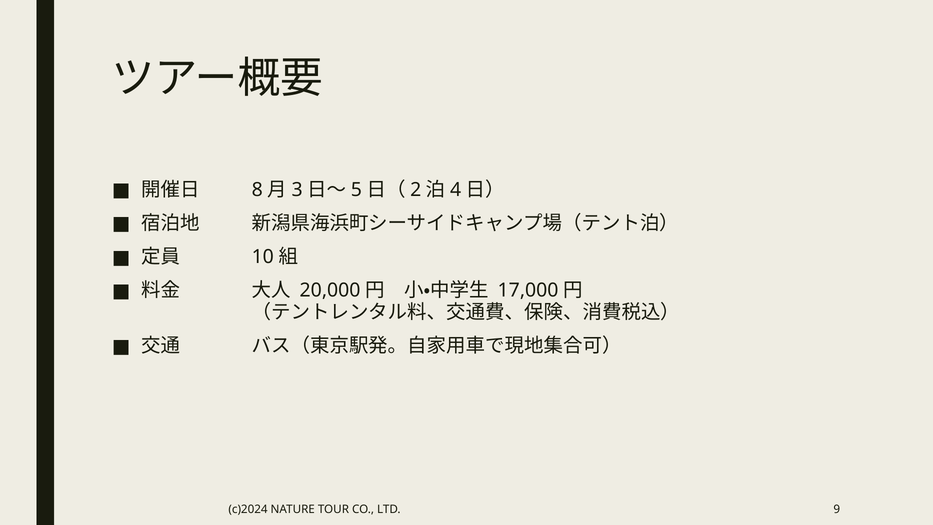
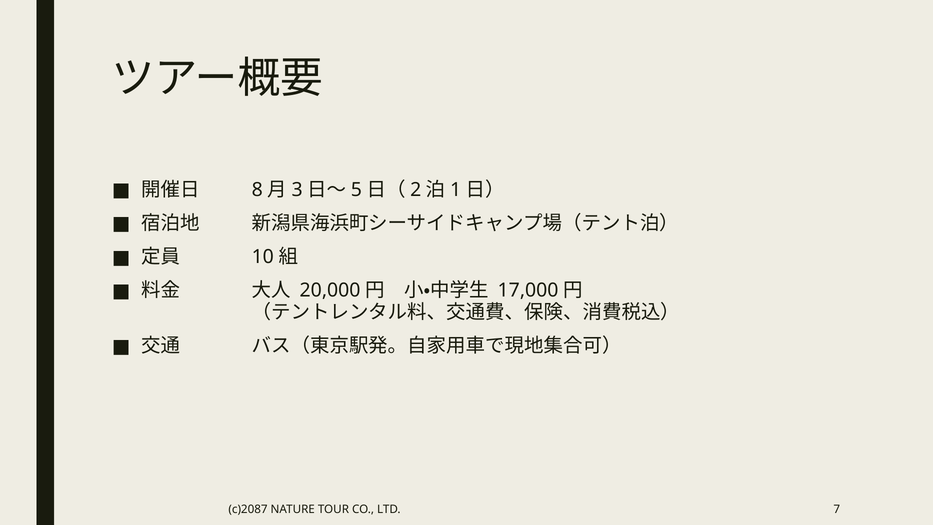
4: 4 -> 1 (456, 190)
c)2024: c)2024 -> c)2087 (248, 509)
9: 9 -> 7 (837, 509)
